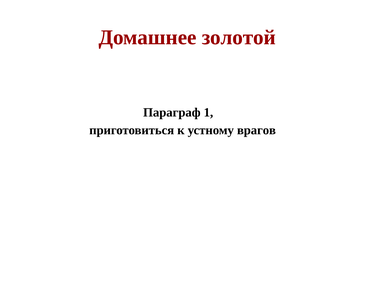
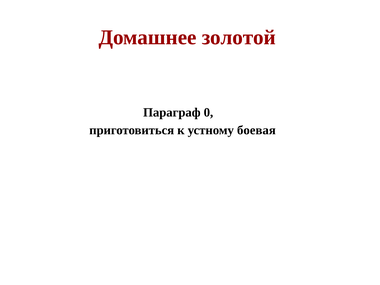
1: 1 -> 0 (208, 112)
врагов: врагов -> боевая (256, 130)
